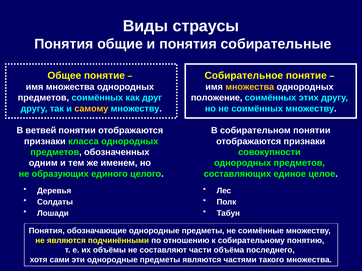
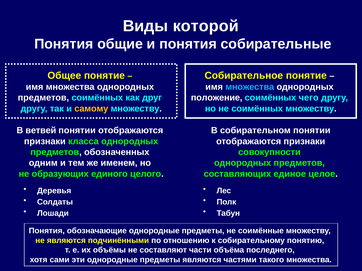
страусы: страусы -> которой (206, 26)
множества colour: yellow -> light blue (250, 87)
этих: этих -> чего (309, 98)
